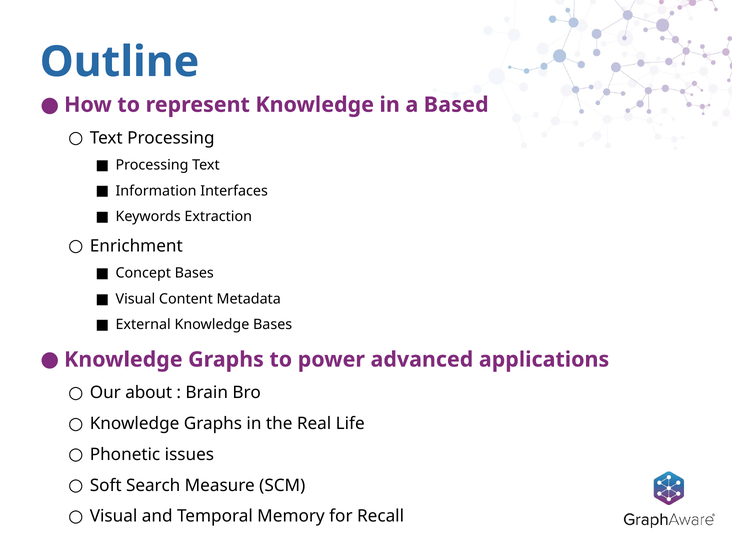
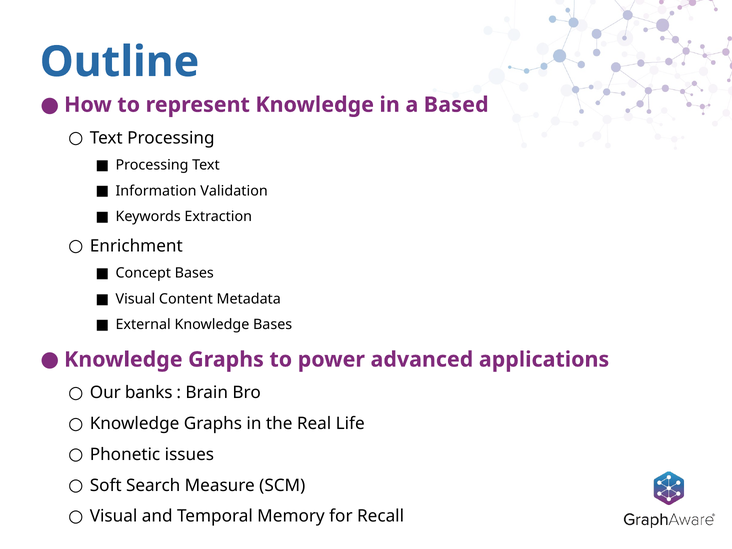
Interfaces: Interfaces -> Validation (234, 191)
about: about -> banks (149, 393)
